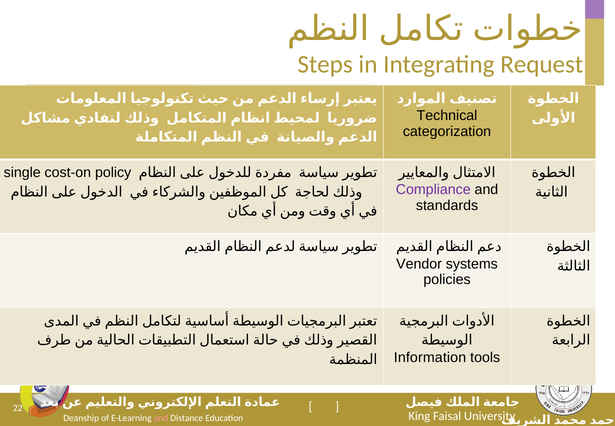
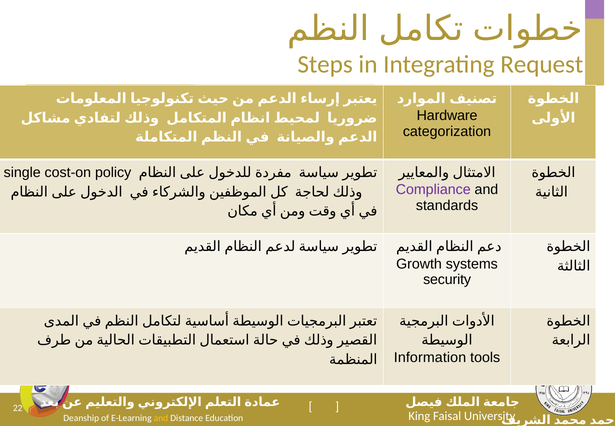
Technical: Technical -> Hardware (447, 115)
Vendor: Vendor -> Growth (419, 264)
policies: policies -> security (447, 280)
and colour: pink -> yellow (161, 418)
